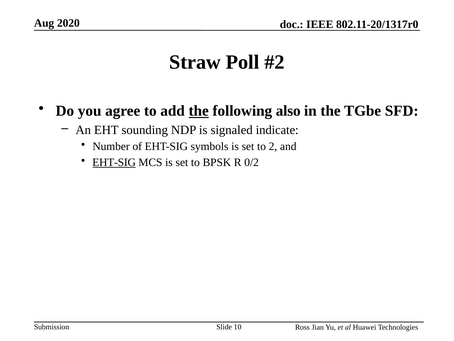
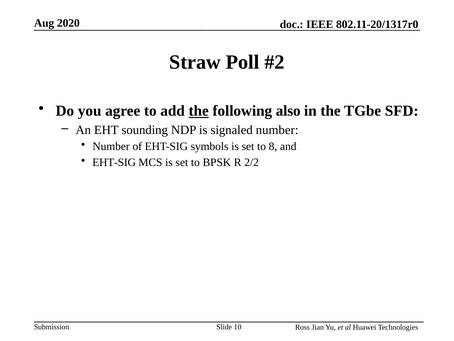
signaled indicate: indicate -> number (277, 130)
2: 2 -> 8 (273, 146)
EHT-SIG underline: present -> none (114, 162)
0/2: 0/2 -> 2/2 (252, 162)
